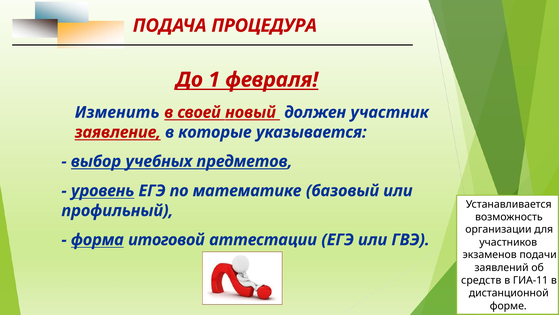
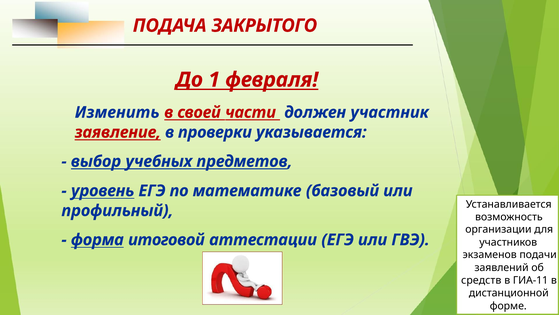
ПРОЦЕДУРА: ПРОЦЕДУРА -> ЗАКРЫТОГО (264, 26)
новый: новый -> части (251, 112)
которые: которые -> проверки (215, 132)
